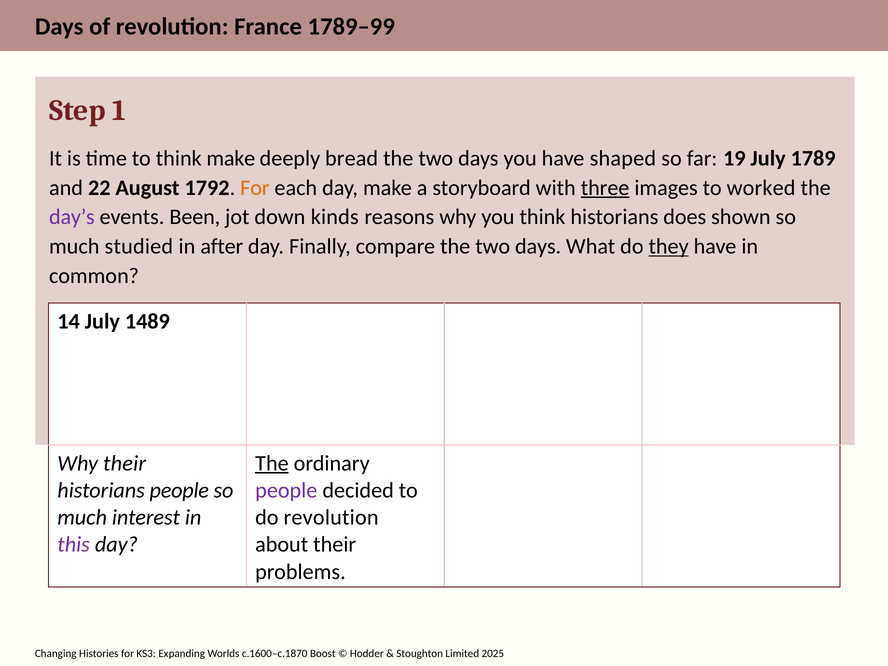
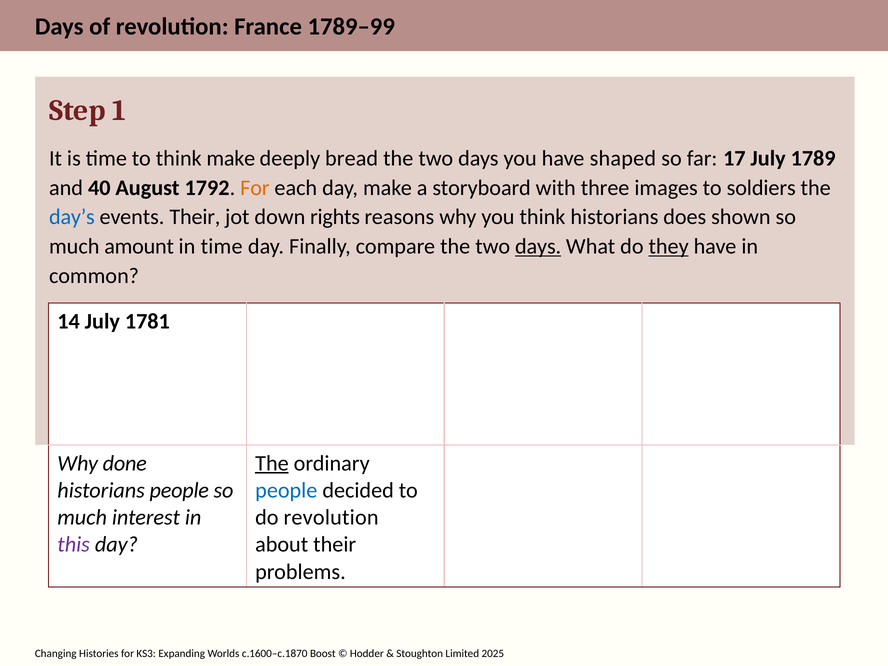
19: 19 -> 17 (734, 159)
22: 22 -> 40 (99, 188)
three underline: present -> none (605, 188)
worked: worked -> soldiers (761, 188)
day’s colour: purple -> blue (72, 217)
events Been: Been -> Their (195, 217)
kinds: kinds -> rights (335, 217)
studied: studied -> amount (139, 246)
in after: after -> time (222, 246)
days underline: none -> present (538, 246)
1489: 1489 -> 1781 (147, 321)
Why their: their -> done (125, 463)
people colour: purple -> blue (286, 490)
